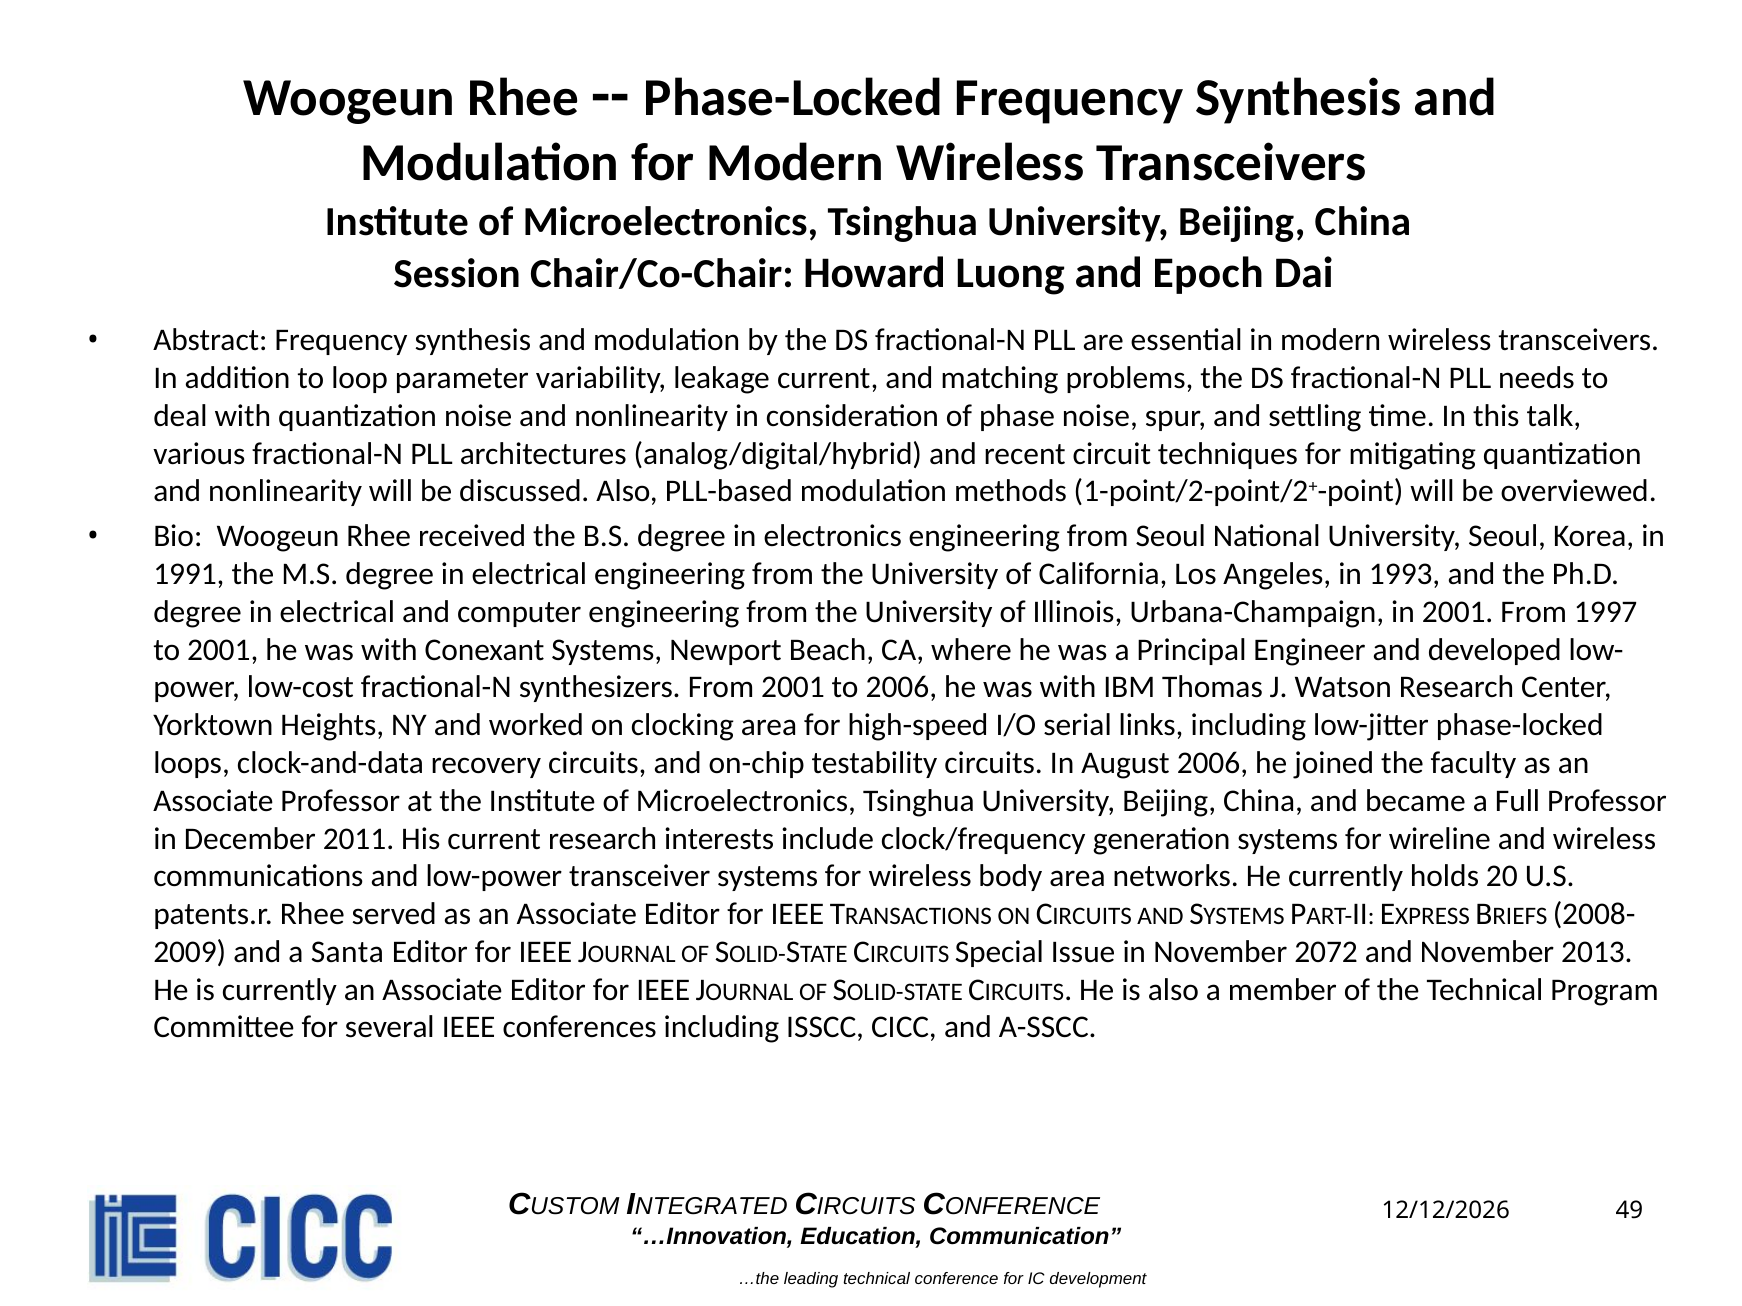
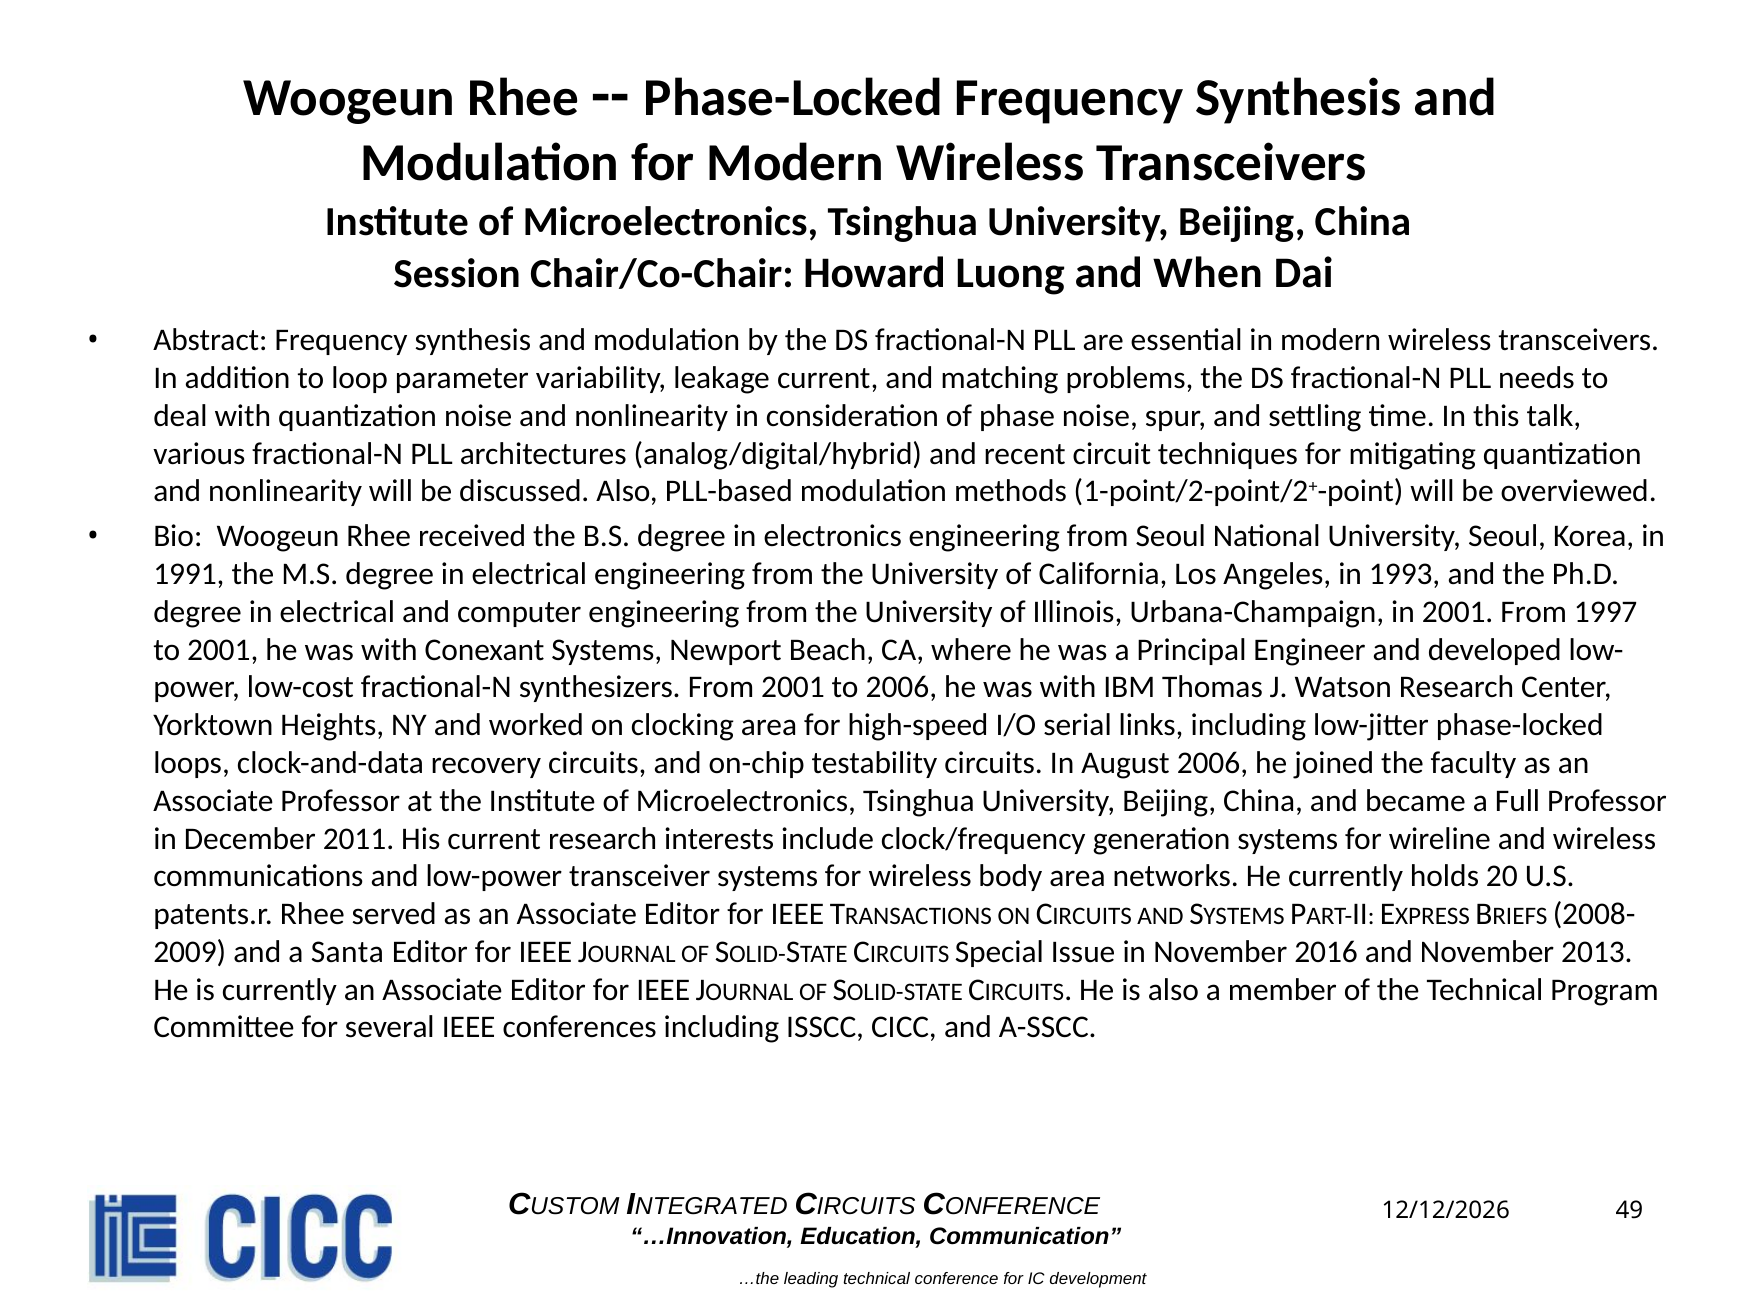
Epoch: Epoch -> When (1208, 273)
2072: 2072 -> 2016 (1326, 952)
